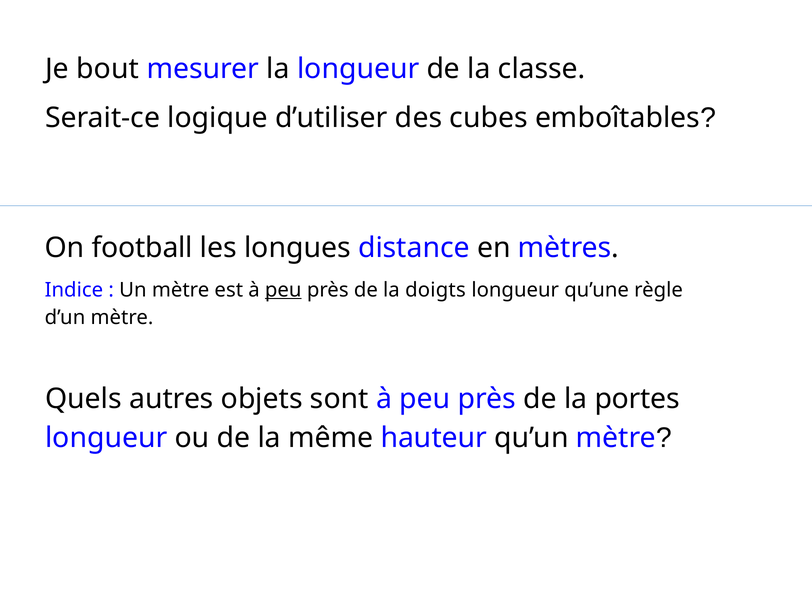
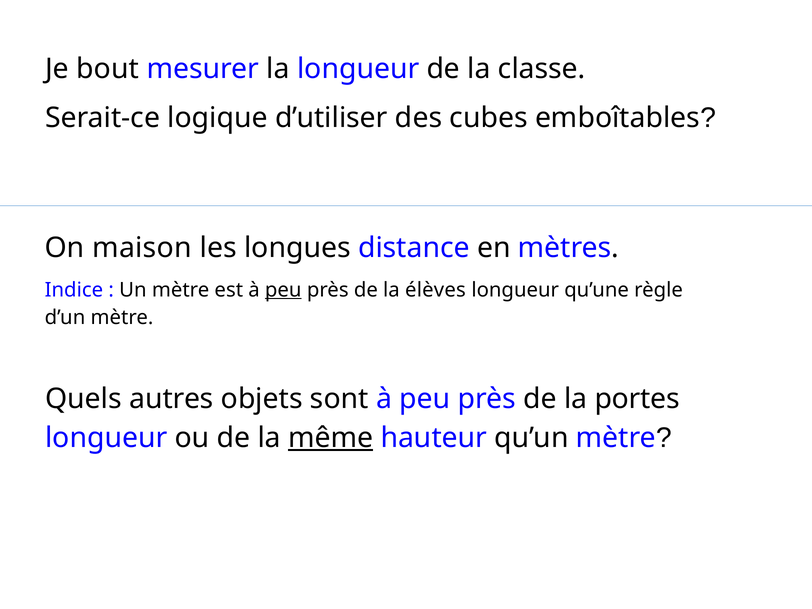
football: football -> maison (142, 248)
doigts: doigts -> élèves (435, 290)
même underline: none -> present (331, 438)
